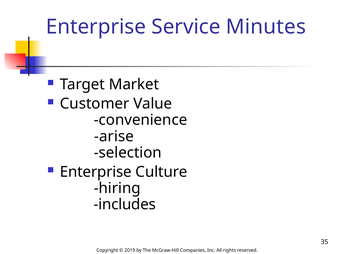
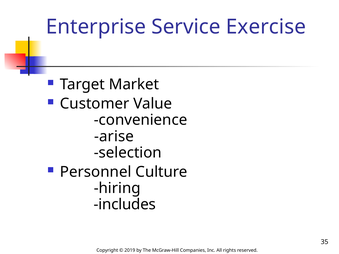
Minutes: Minutes -> Exercise (266, 27)
Enterprise: Enterprise -> Personnel (96, 172)
